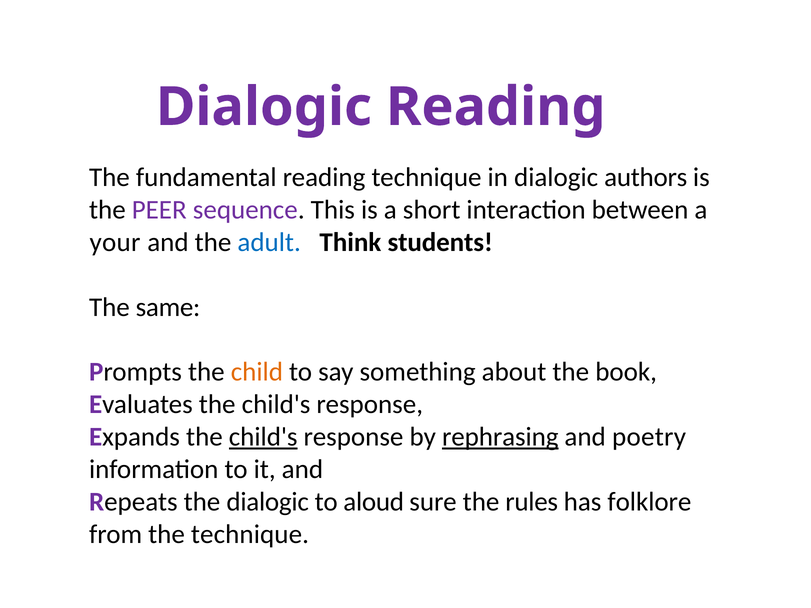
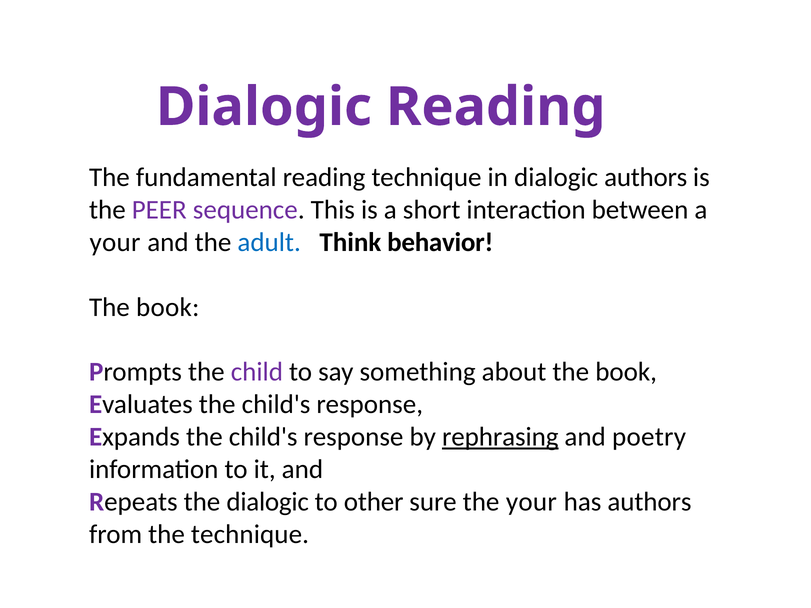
students: students -> behavior (440, 242)
same: same -> book (168, 307)
child colour: orange -> purple (257, 372)
child's underline: present -> none (263, 437)
aloud: aloud -> other (374, 502)
the rules: rules -> your (531, 502)
has folklore: folklore -> authors (649, 502)
